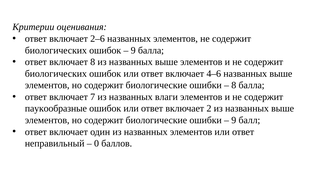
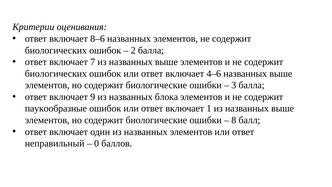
2–6: 2–6 -> 8–6 (98, 39)
9: 9 -> 2 (133, 50)
включает 8: 8 -> 7 (93, 62)
8: 8 -> 3 (234, 85)
7: 7 -> 9 (93, 97)
влаги: влаги -> блока (166, 97)
2: 2 -> 1 (209, 108)
9: 9 -> 8 (234, 120)
